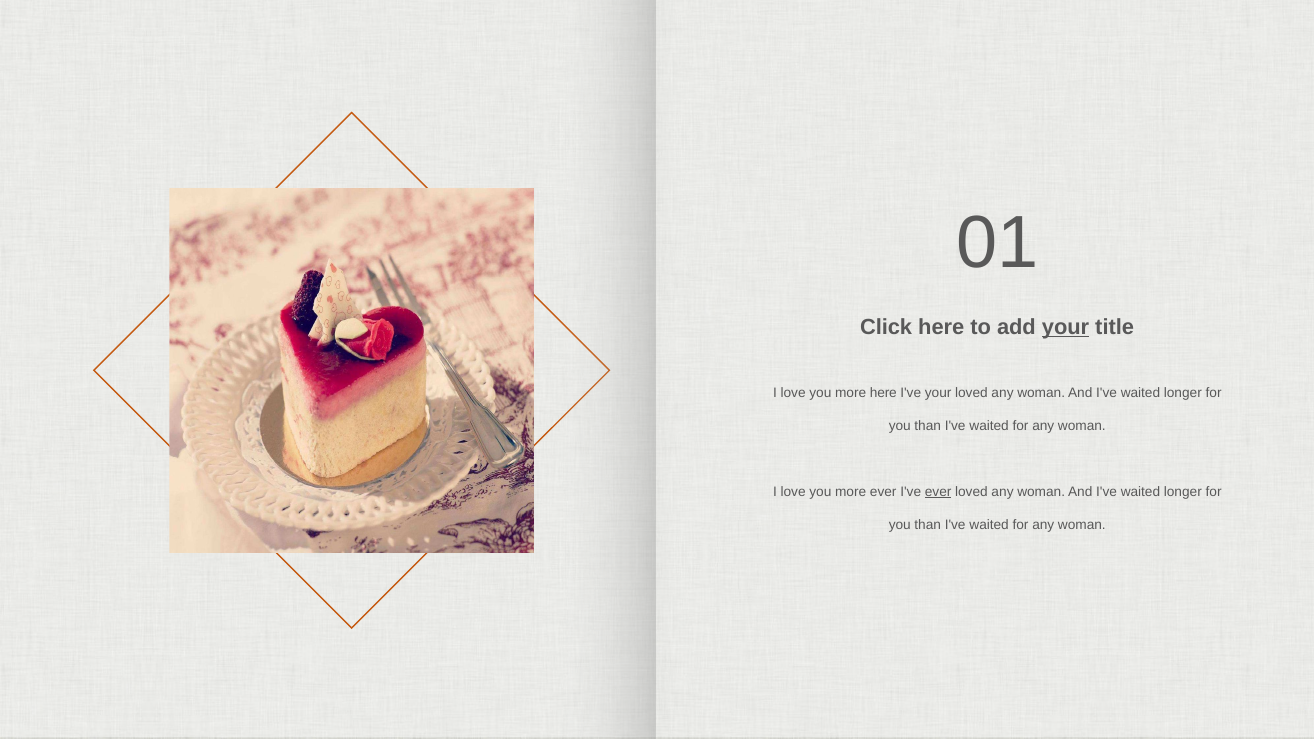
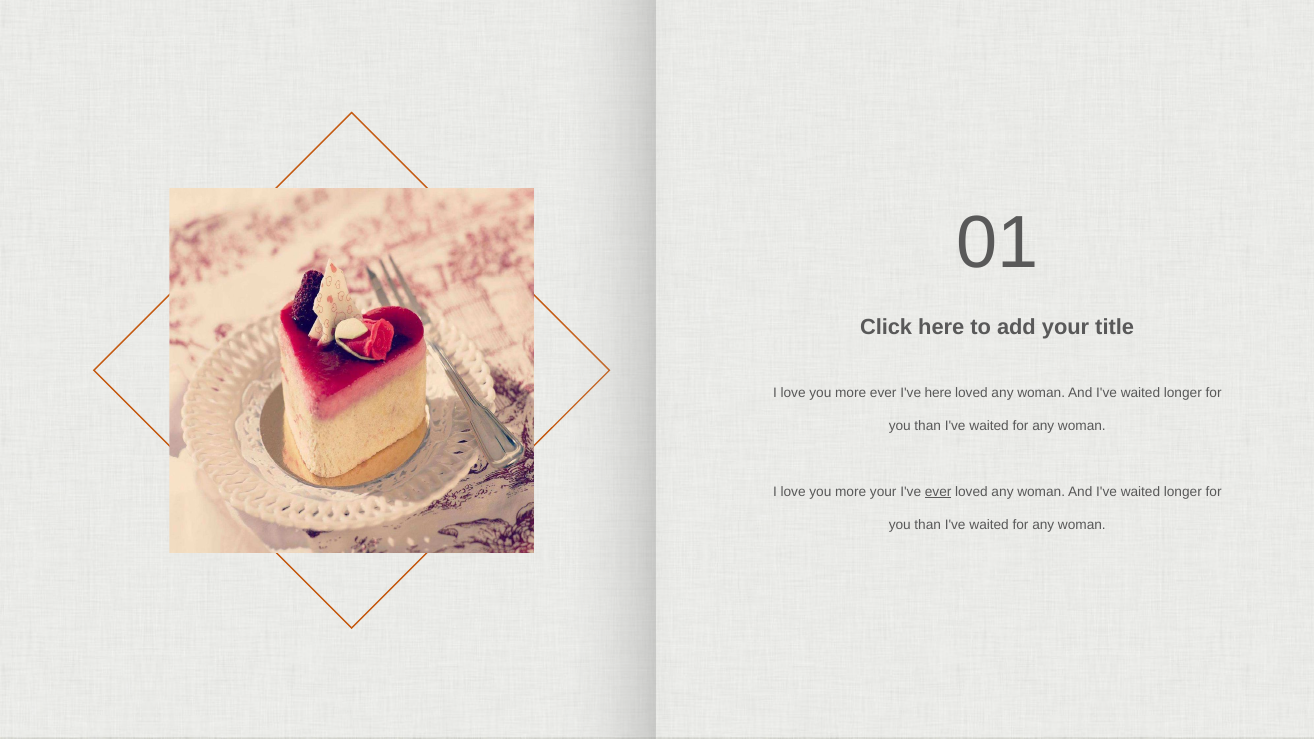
your underline: present -> none (1066, 327)
more here: here -> ever (883, 393)
I've your: your -> here (938, 393)
more ever: ever -> your (883, 492)
